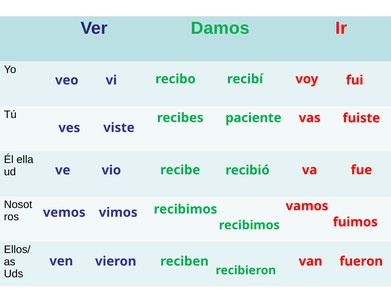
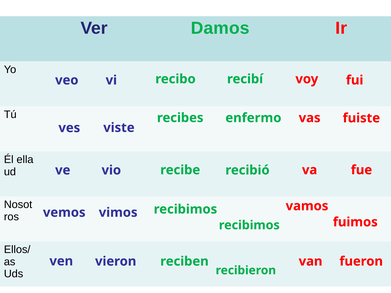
paciente: paciente -> enfermo (253, 118)
